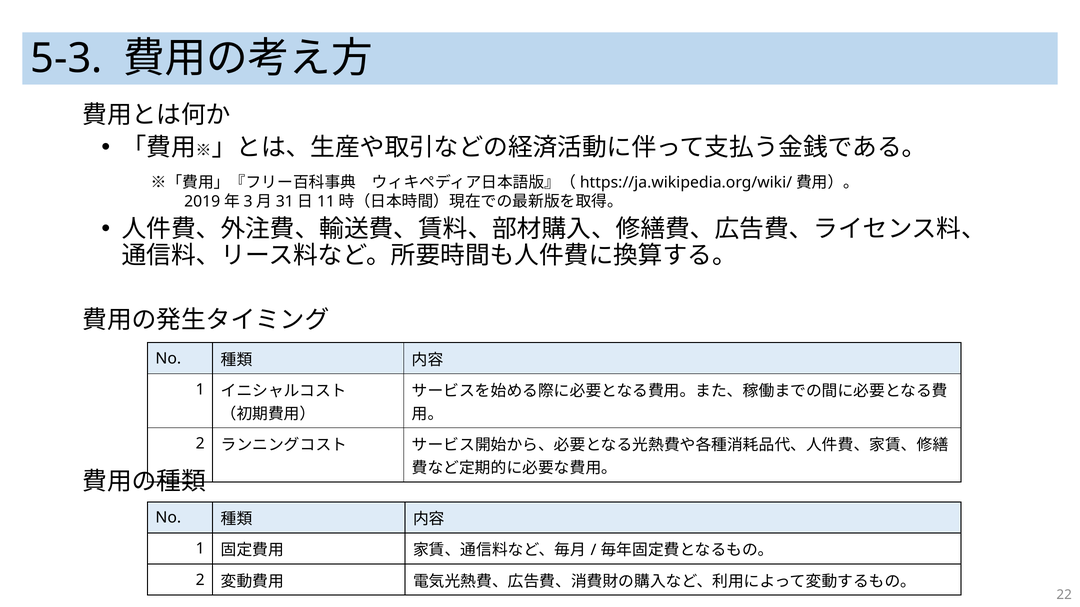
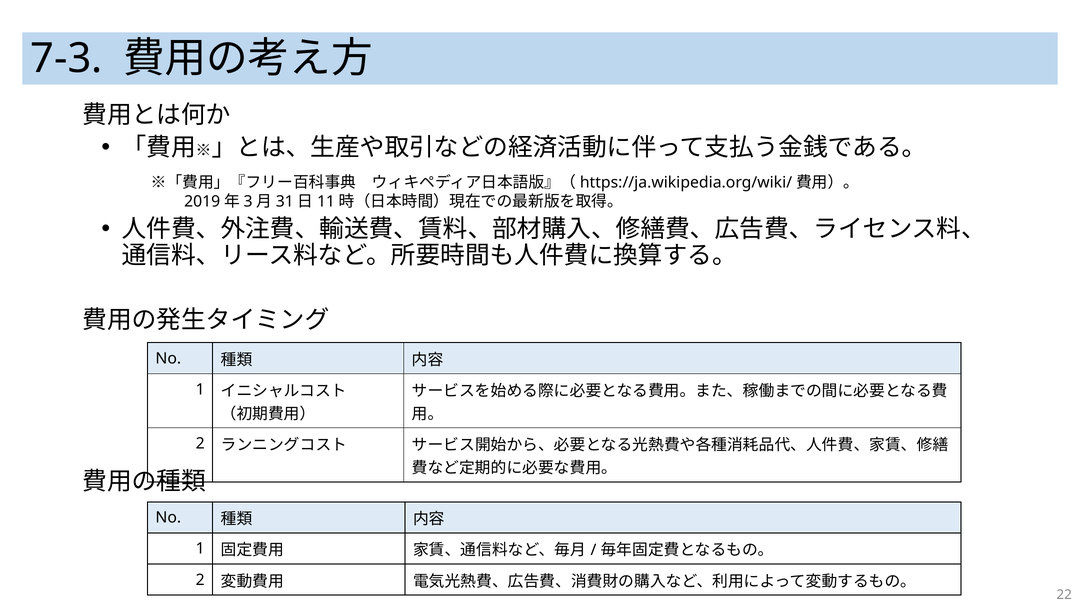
5-3: 5-3 -> 7-3 (66, 59)
